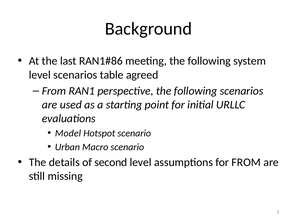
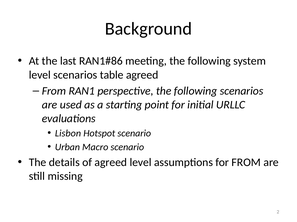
Model: Model -> Lisbon (68, 134)
of second: second -> agreed (111, 163)
